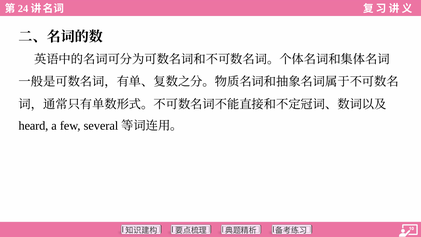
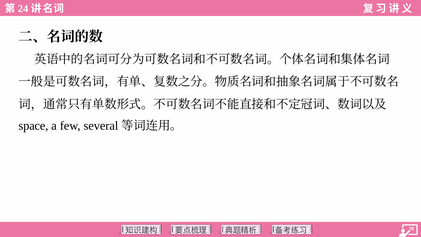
heard: heard -> space (33, 126)
